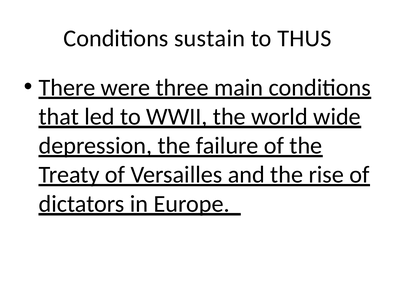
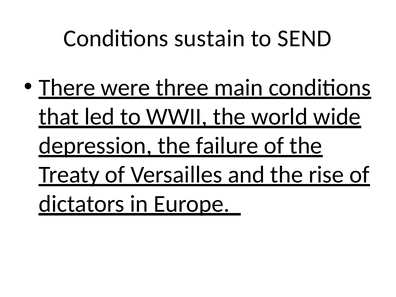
THUS: THUS -> SEND (304, 38)
